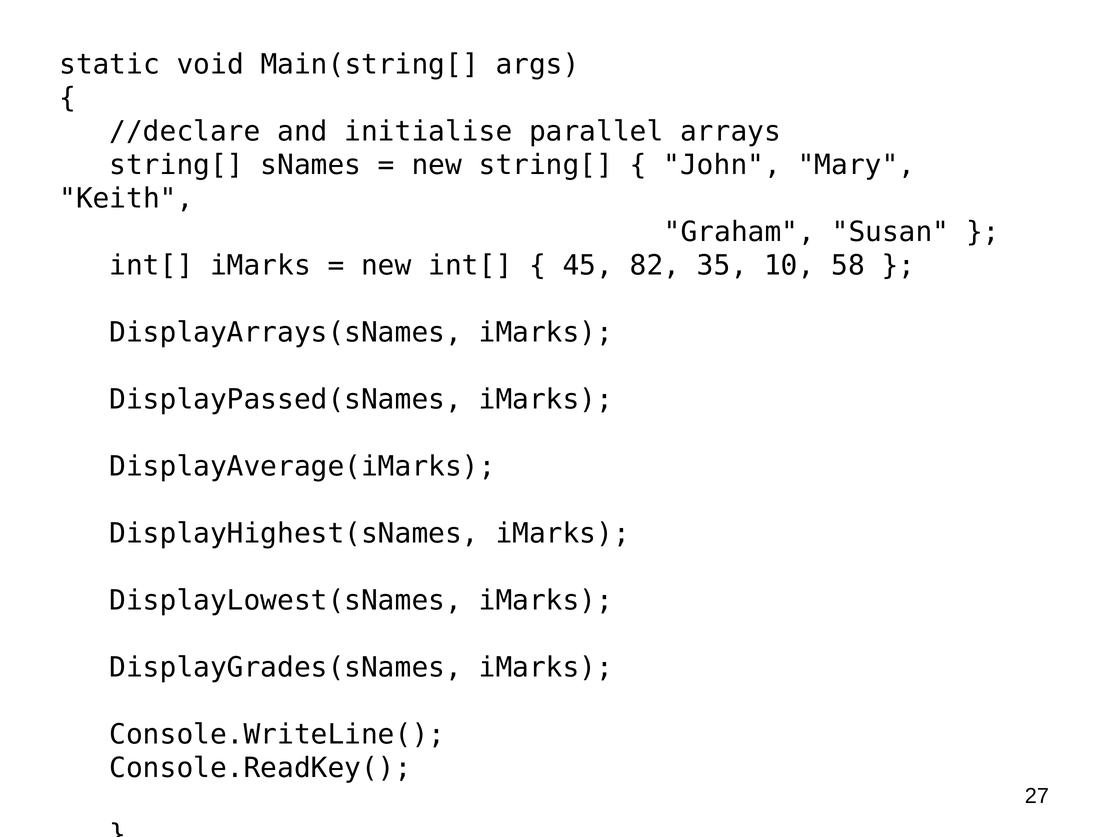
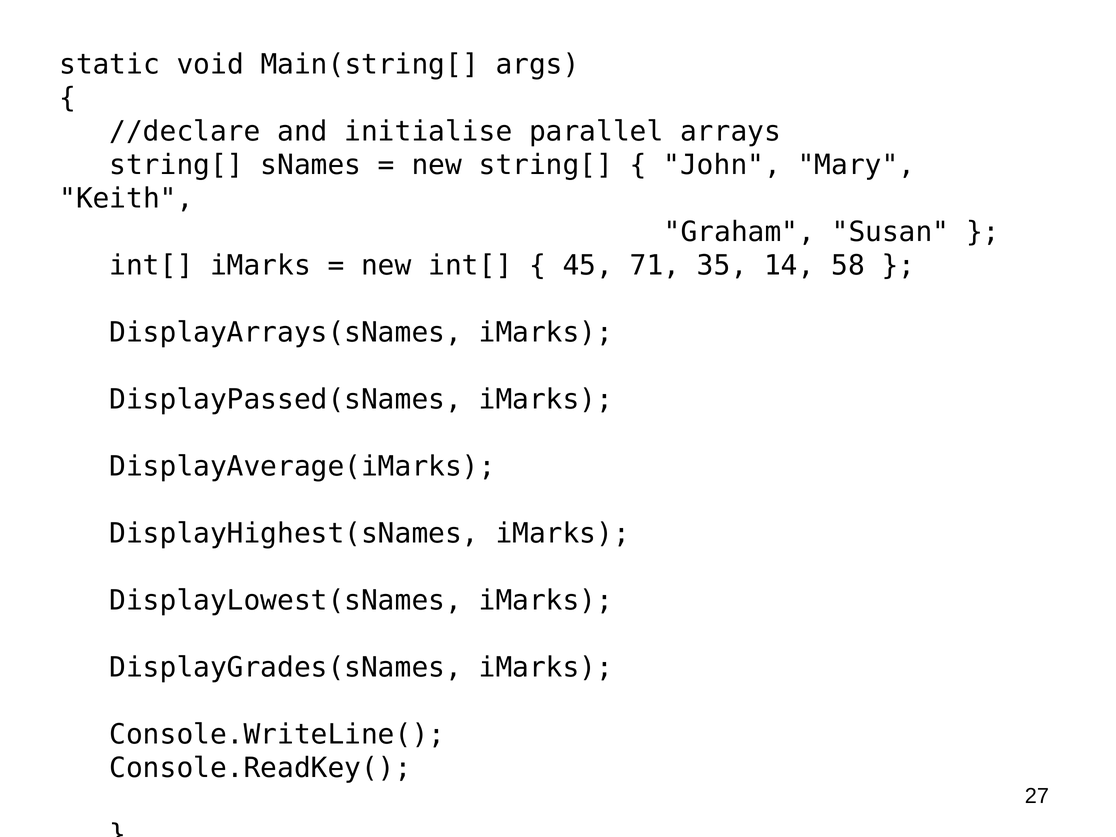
82: 82 -> 71 (655, 266)
10: 10 -> 14 (789, 266)
